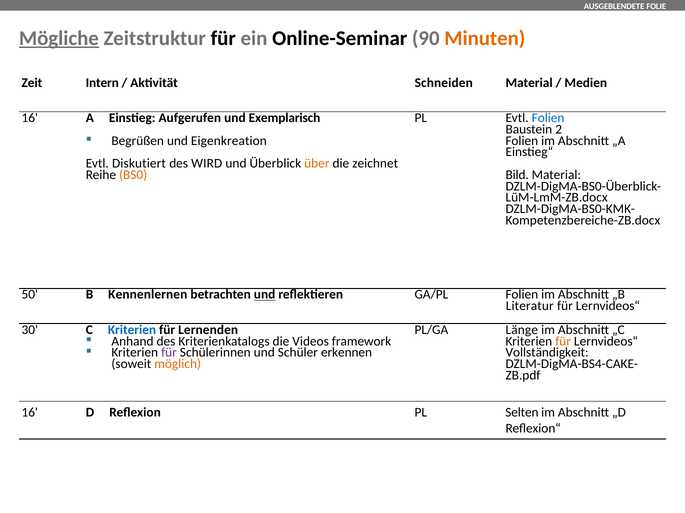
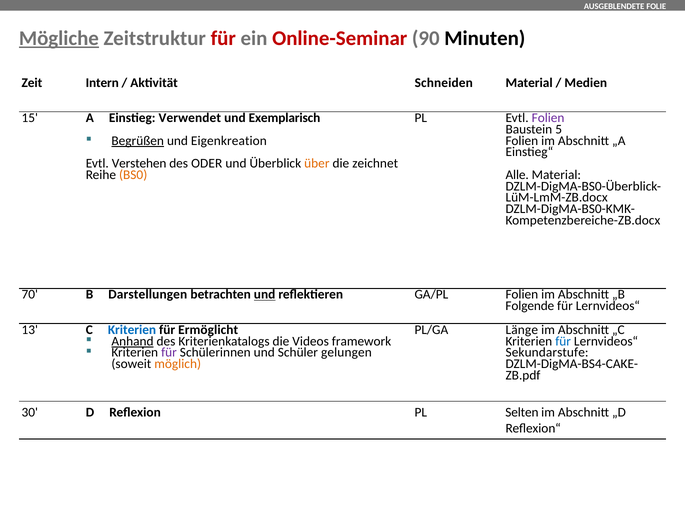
für colour: black -> red (223, 38)
Online-Seminar colour: black -> red (340, 38)
Minuten colour: orange -> black (485, 38)
16: 16 -> 15 (30, 118)
Aufgerufen: Aufgerufen -> Verwendet (190, 118)
Folien colour: blue -> purple (548, 118)
2: 2 -> 5 (559, 129)
Begrüßen underline: none -> present (138, 141)
Diskutiert: Diskutiert -> Verstehen (139, 164)
WIRD: WIRD -> ODER (207, 164)
Bild: Bild -> Alle (517, 175)
50: 50 -> 70 (30, 295)
Kennenlernen: Kennenlernen -> Darstellungen (148, 295)
Literatur: Literatur -> Folgende (530, 306)
30: 30 -> 13 (30, 330)
Lernenden: Lernenden -> Ermöglicht (208, 330)
Anhand underline: none -> present (133, 342)
für colour: orange -> blue (563, 342)
erkennen: erkennen -> gelungen (346, 353)
Vollständigkeit: Vollständigkeit -> Sekundarstufe (547, 353)
16: 16 -> 30 (30, 413)
